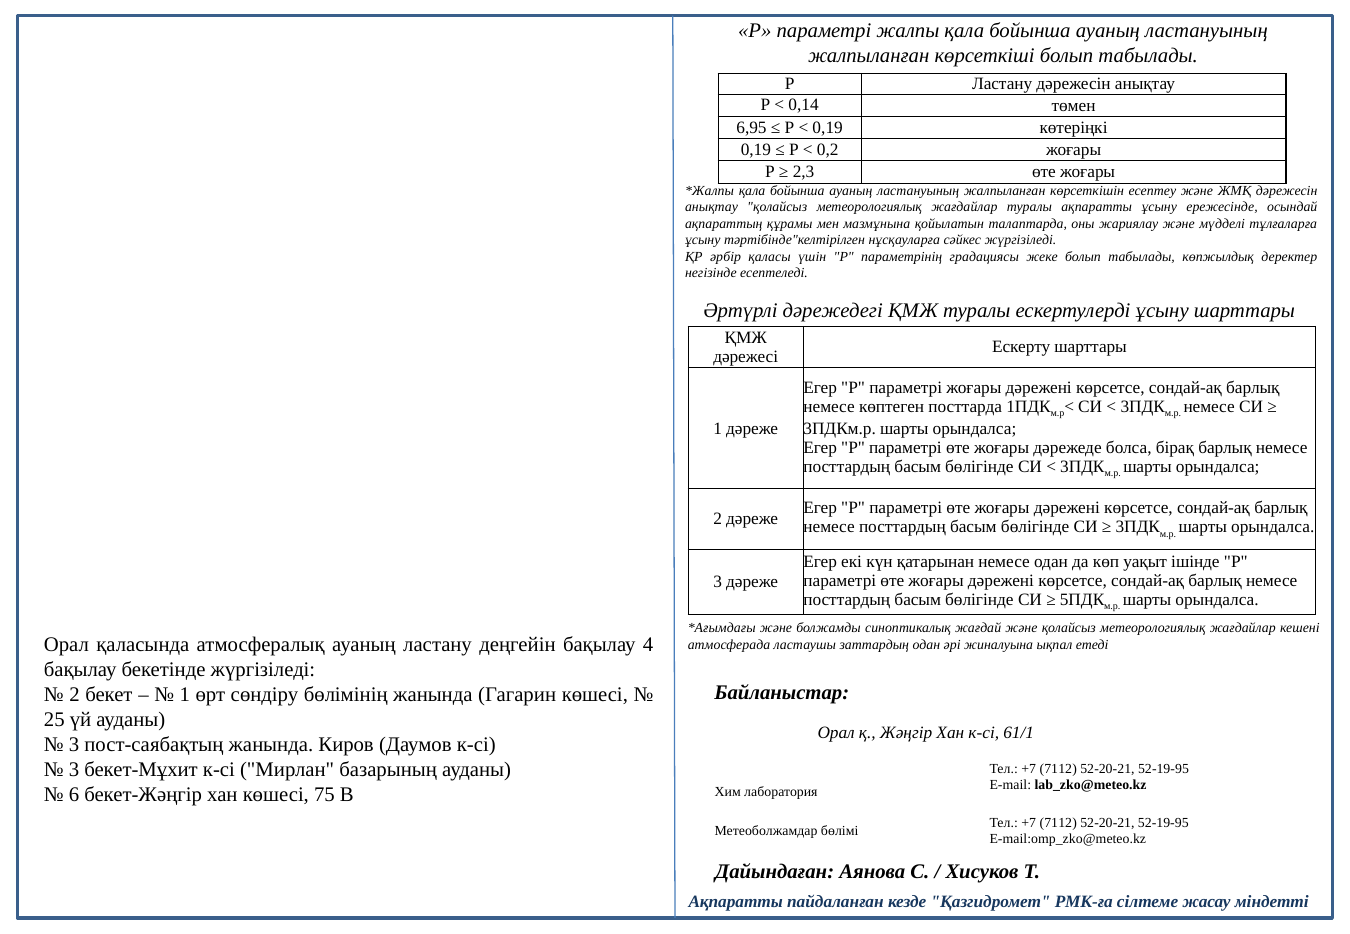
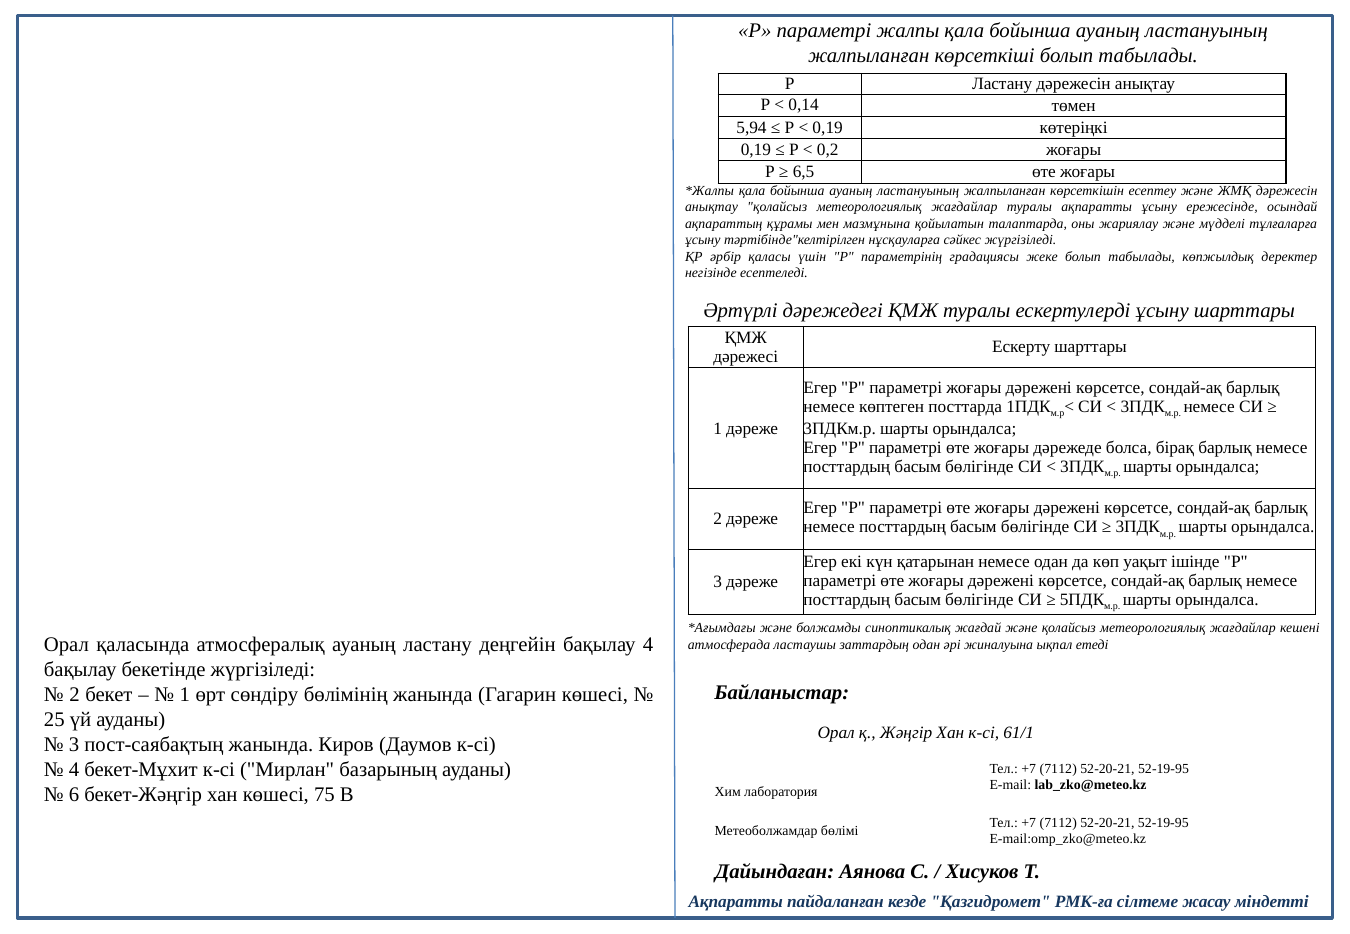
6,95: 6,95 -> 5,94 (752, 127)
2,3: 2,3 -> 6,5 (804, 172)
3: 3 -> 4 (74, 770)
